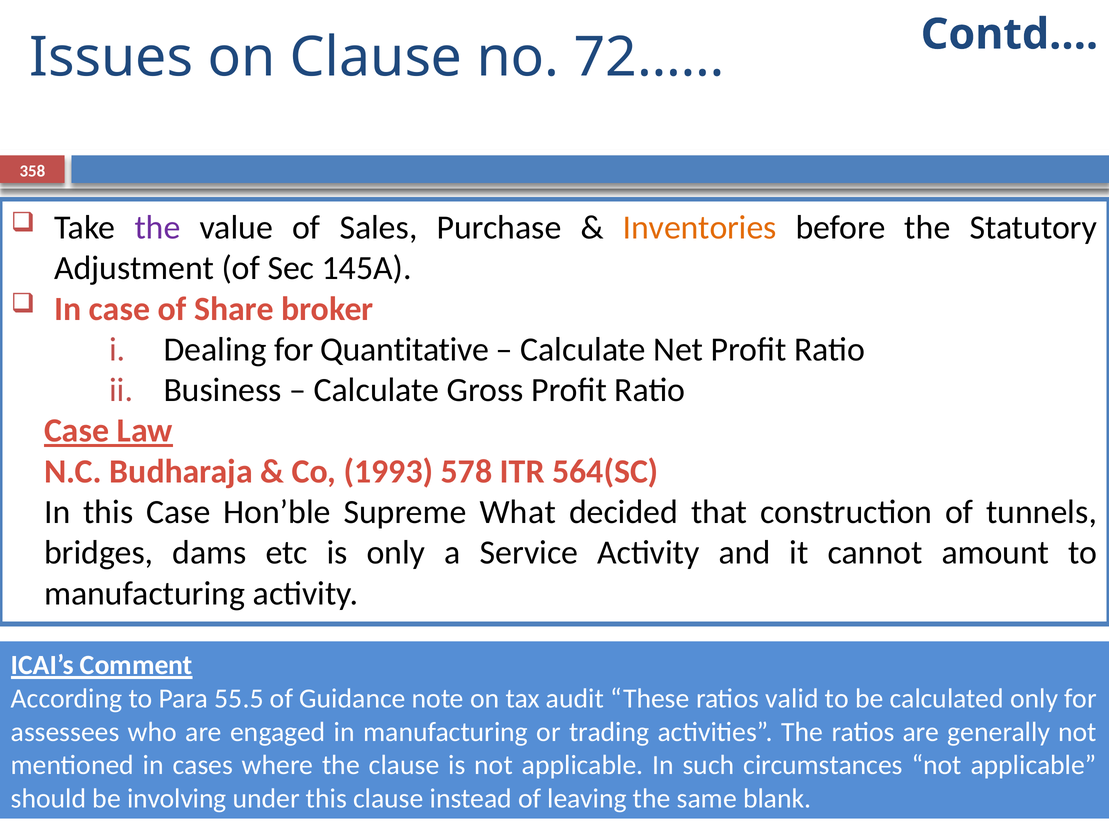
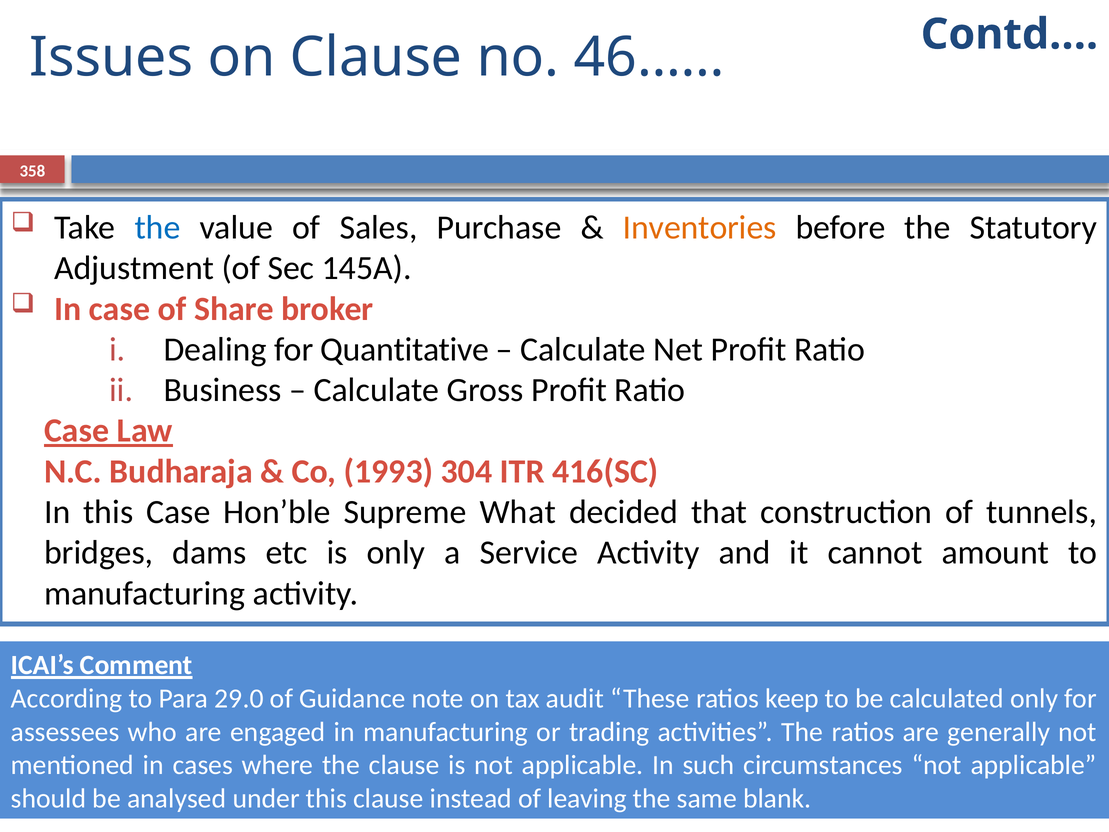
72……: 72…… -> 46…… (649, 57)
the colour: purple -> blue (157, 227)
578: 578 -> 304 (467, 471)
564(SC: 564(SC -> 416(SC (605, 471)
55.5: 55.5 -> 29.0 (239, 698)
valid: valid -> keep (792, 698)
involving: involving -> analysed (177, 798)
